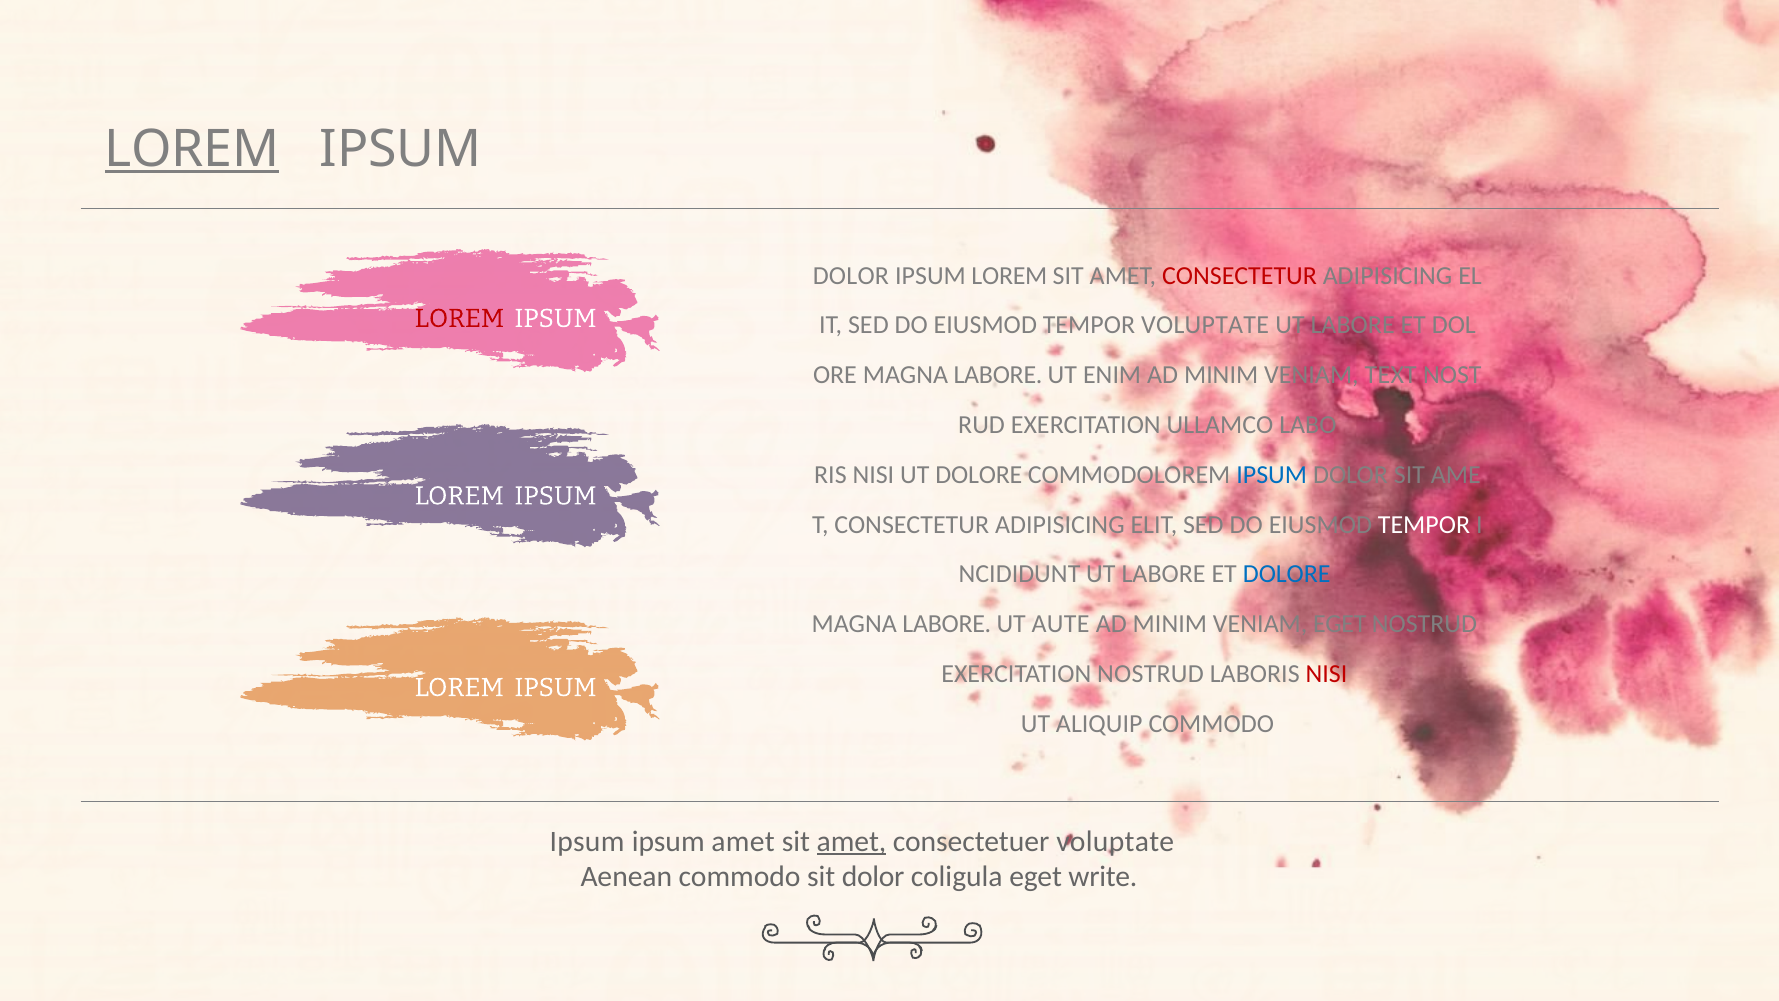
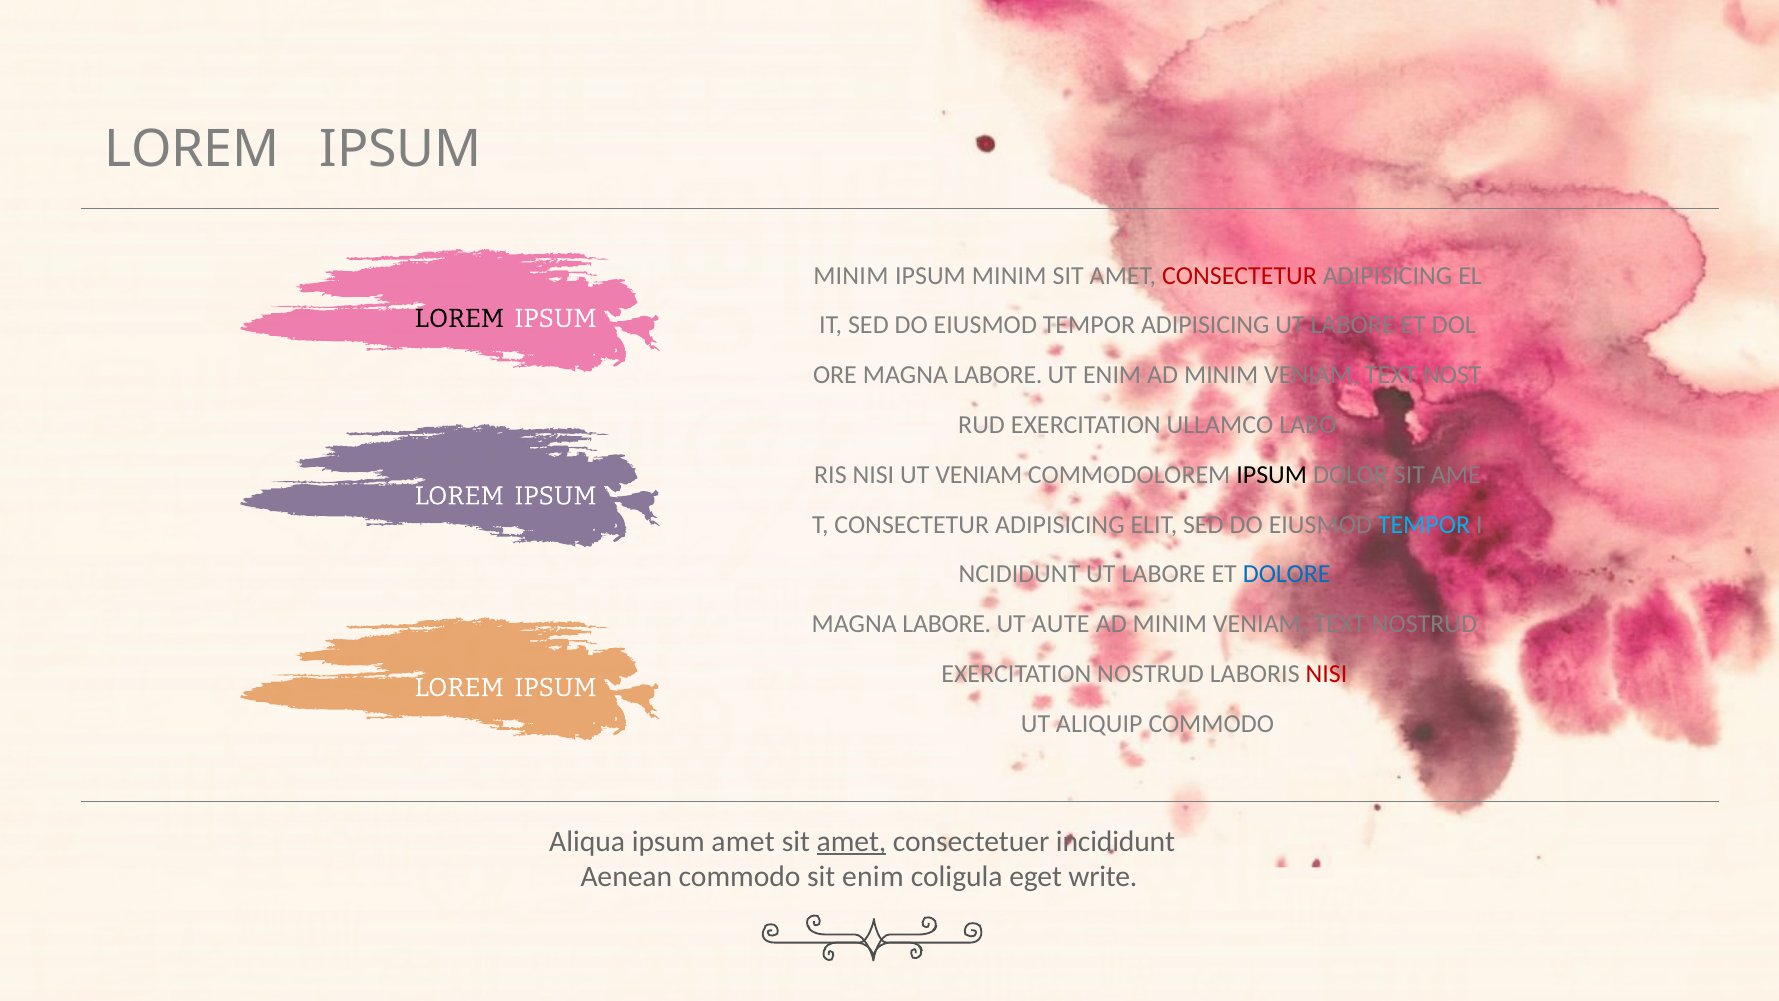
LOREM underline: present -> none (192, 149)
DOLOR: DOLOR -> MINIM (851, 275)
LOREM: LOREM -> MINIM (1009, 275)
LOREM colour: red -> black (459, 318)
TEMPOR VOLUPTATE: VOLUPTATE -> ADIPISICING (1205, 325)
UT DOLORE: DOLORE -> VENIAM (979, 475)
IPSUM colour: blue -> black (1272, 475)
TEMPOR colour: white -> light blue (1424, 524)
EGET: EGET -> TEXT (1340, 624)
Ipsum: Ipsum -> Aliqua (587, 841)
consectetuer voluptate: voluptate -> incididunt (1115, 841)
sit dolor: dolor -> enim (873, 877)
